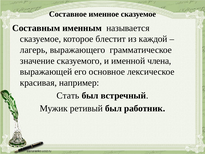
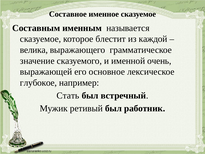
лагерь: лагерь -> велика (34, 50)
члена: члена -> очень (159, 61)
красивая: красивая -> глубокое (38, 83)
